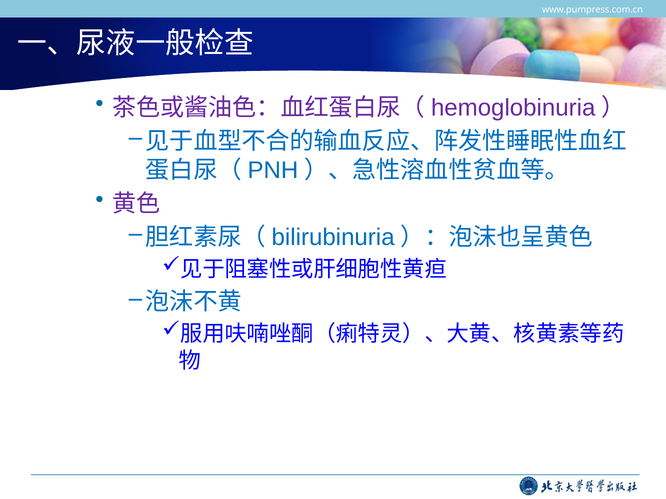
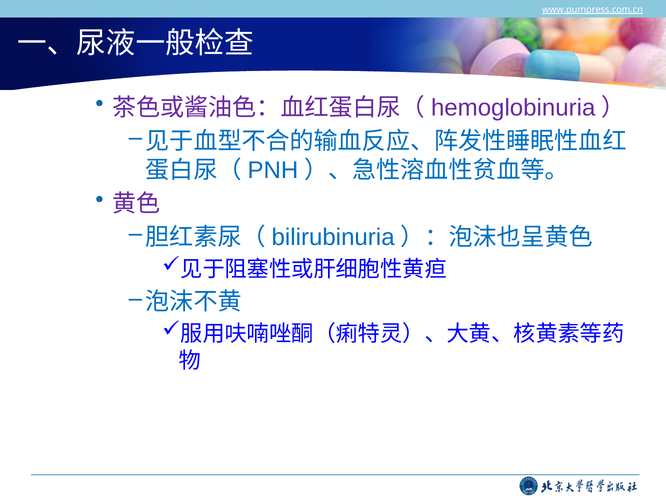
www.pumpress.com.cn underline: none -> present (592, 10)
